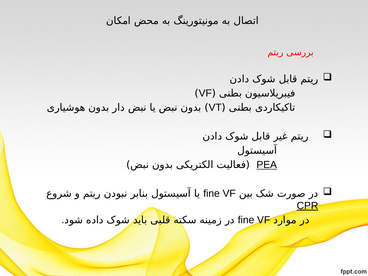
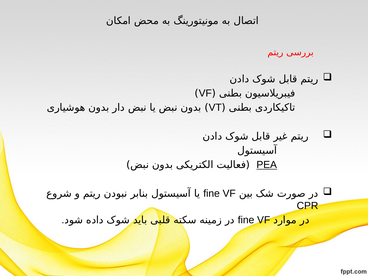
CPR underline: present -> none (308, 206)
